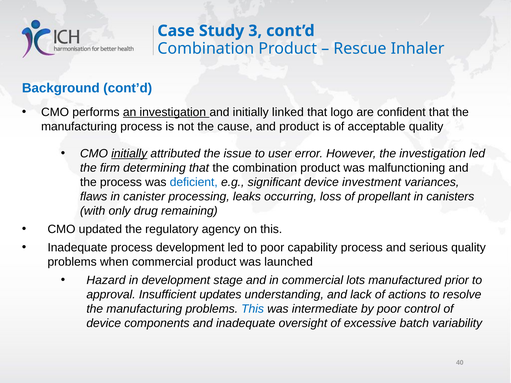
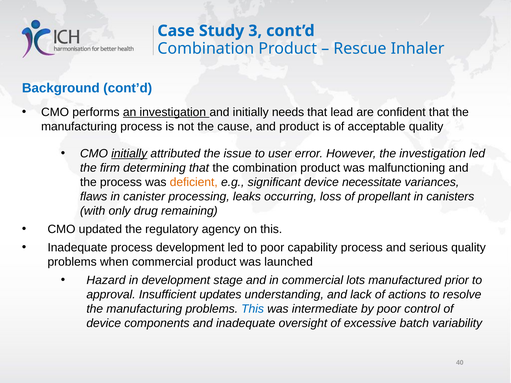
linked: linked -> needs (288, 112)
logo: logo -> lead (342, 112)
deficient colour: blue -> orange (194, 182)
investment: investment -> necessitate (372, 182)
